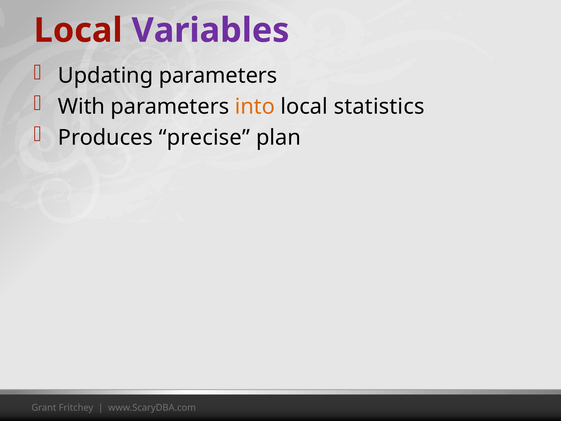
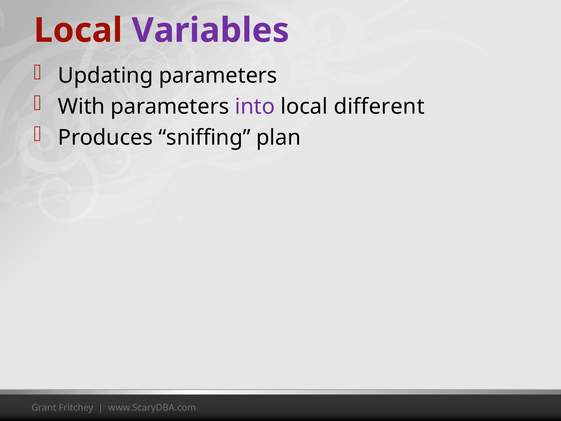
into colour: orange -> purple (255, 107)
statistics: statistics -> different (379, 107)
precise: precise -> sniffing (205, 137)
